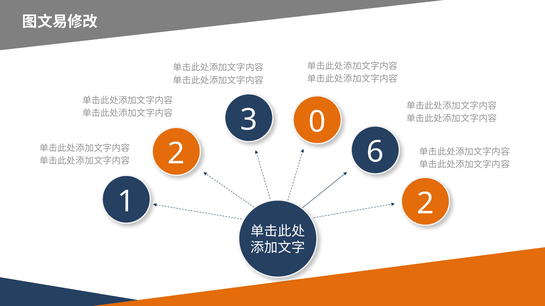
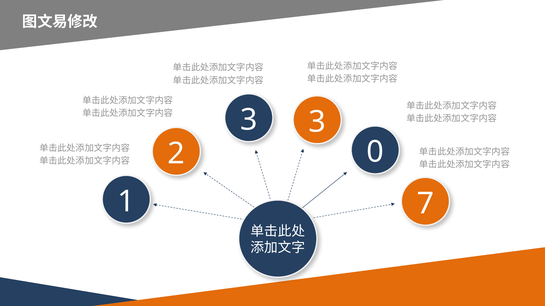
3 0: 0 -> 3 (317, 122)
6: 6 -> 0 (375, 152)
1 2: 2 -> 7 (425, 204)
